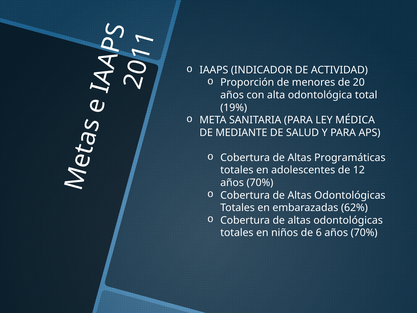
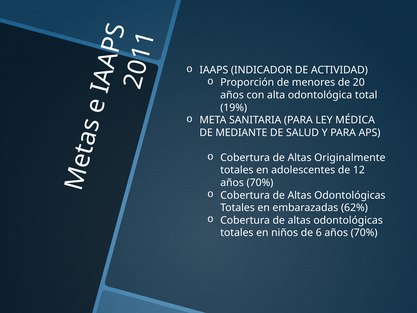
Programáticas: Programáticas -> Originalmente (350, 158)
